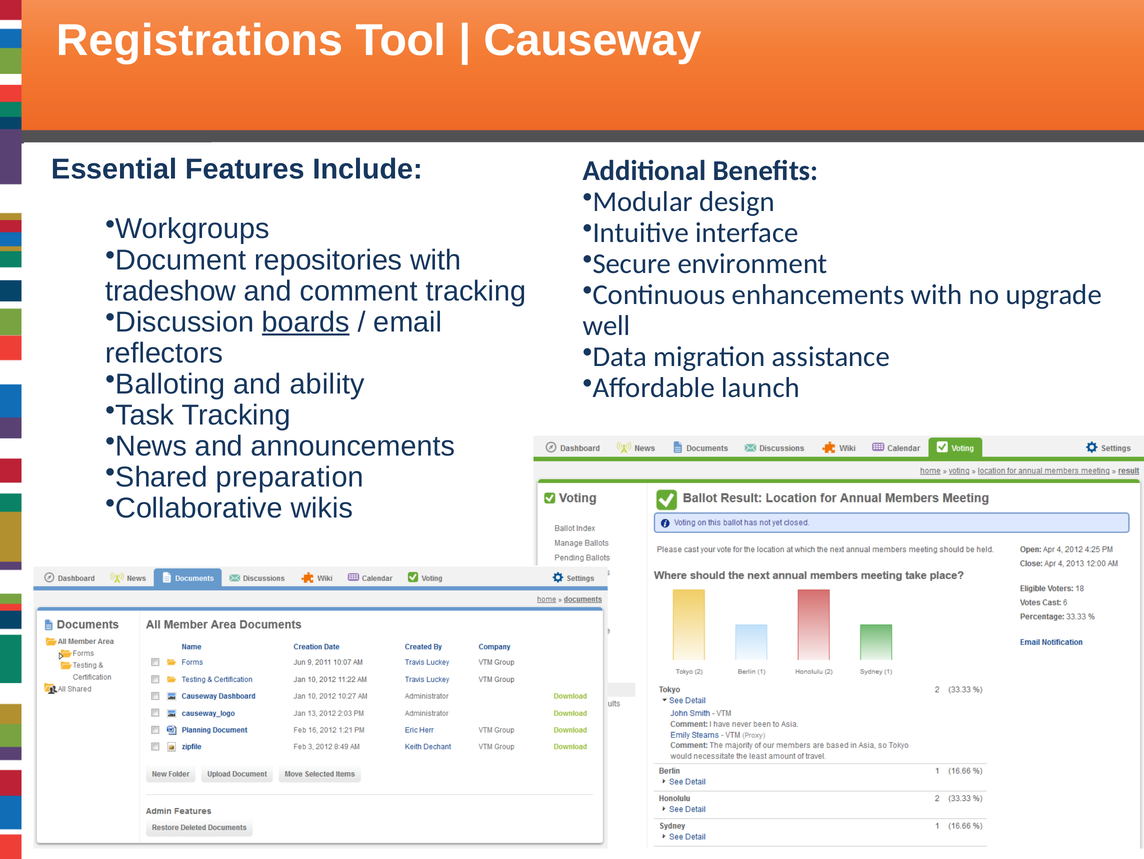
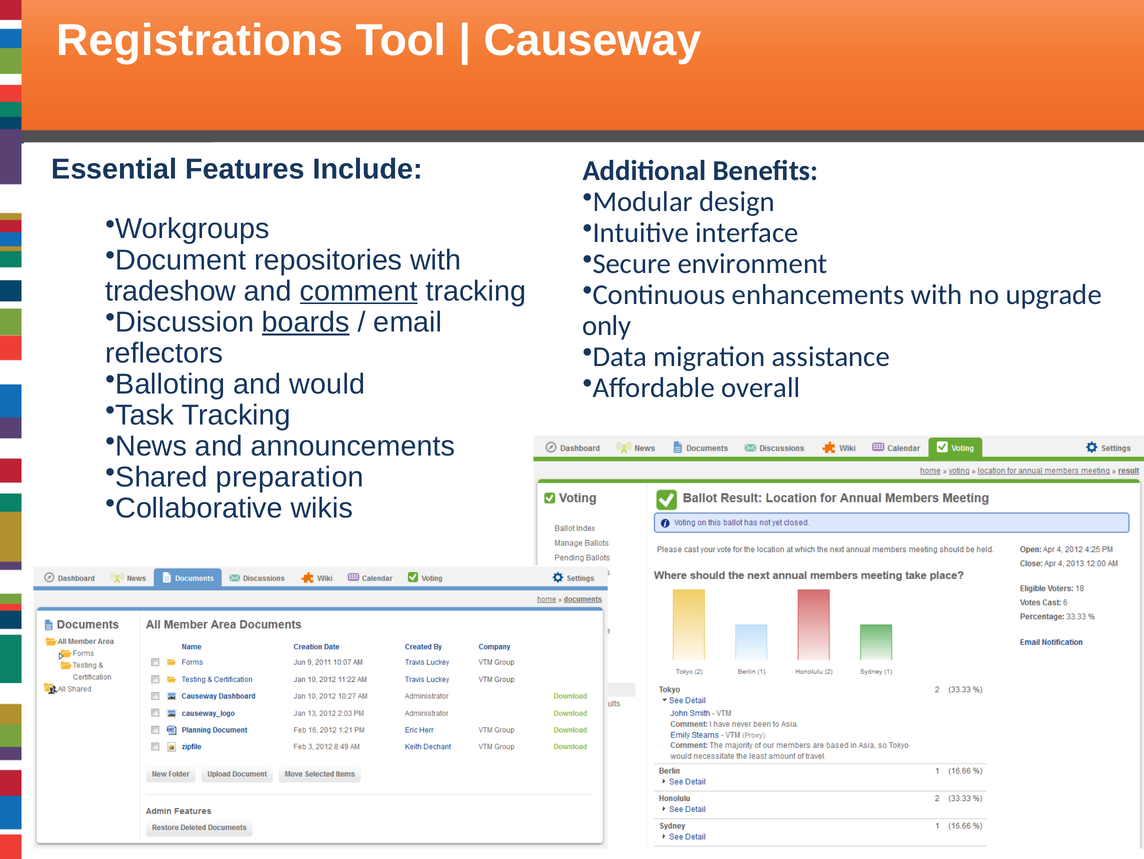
comment underline: none -> present (359, 291)
well: well -> only (607, 326)
ability: ability -> would (327, 384)
launch: launch -> overall (761, 388)
